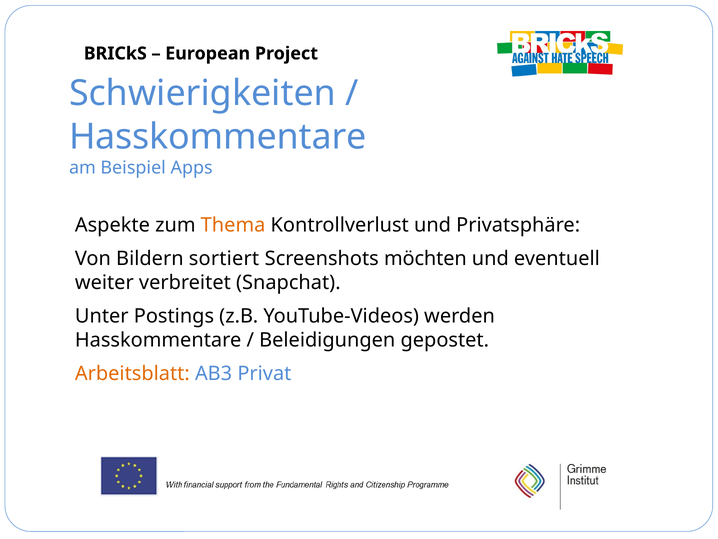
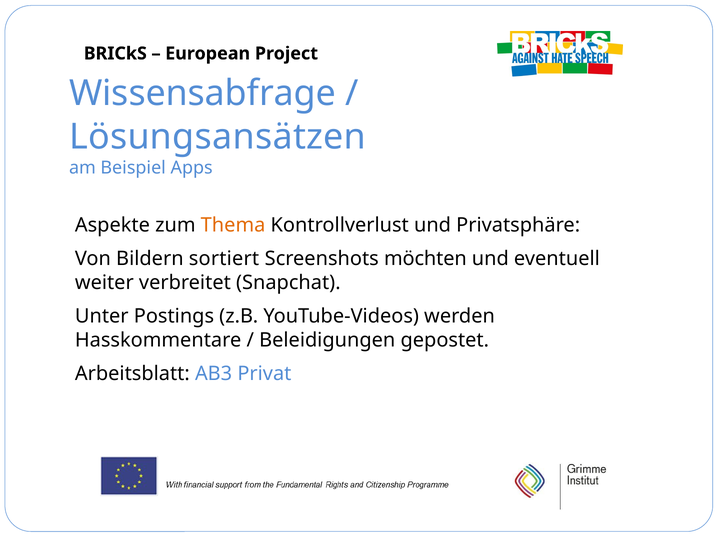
Schwierigkeiten: Schwierigkeiten -> Wissensabfrage (203, 94)
Hasskommentare: Hasskommentare -> Lösungsansätzen (218, 137)
Arbeitsblatt colour: orange -> black (132, 373)
